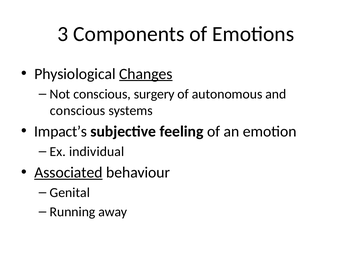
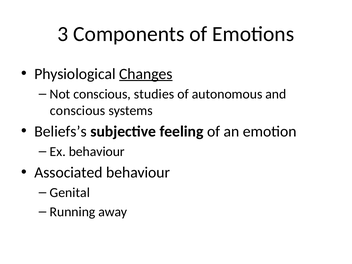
surgery: surgery -> studies (154, 94)
Impact’s: Impact’s -> Beliefs’s (60, 131)
Ex individual: individual -> behaviour (97, 152)
Associated underline: present -> none (68, 172)
